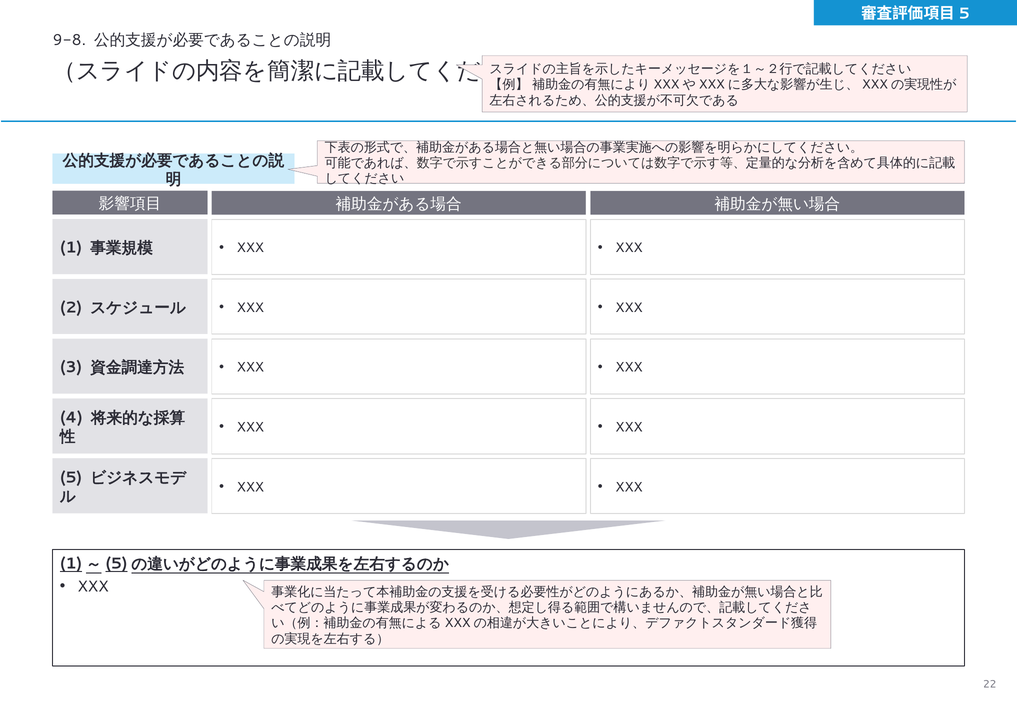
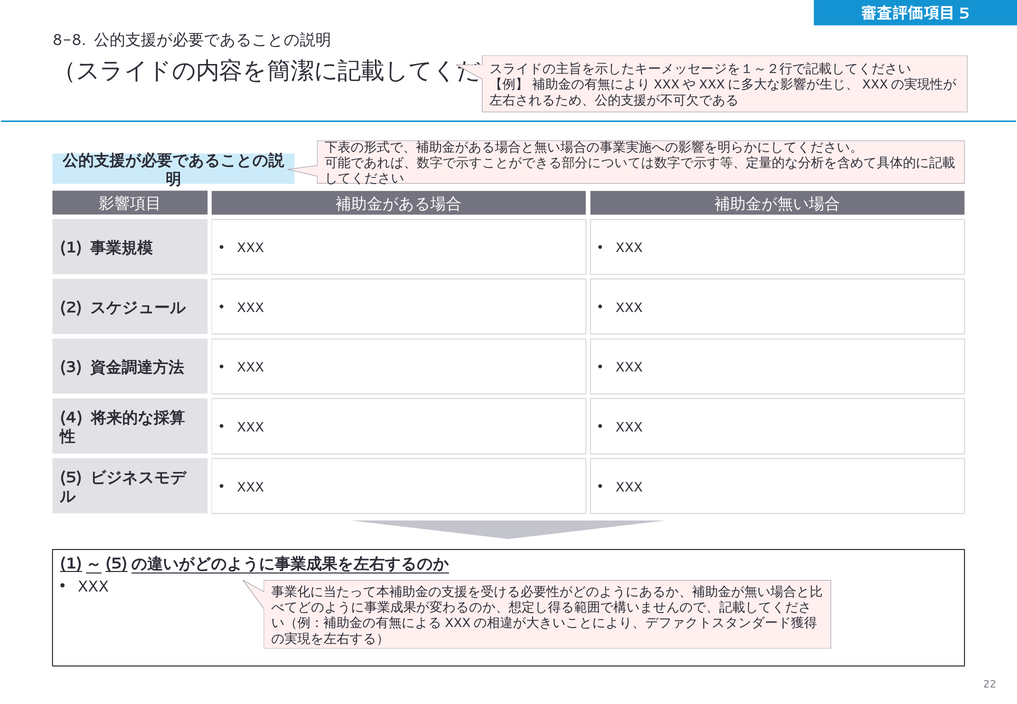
9-8: 9-8 -> 8-8 (69, 40)
